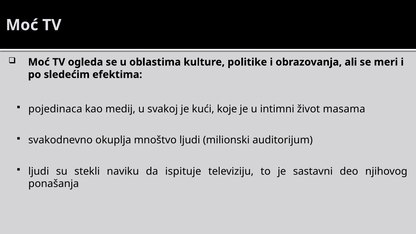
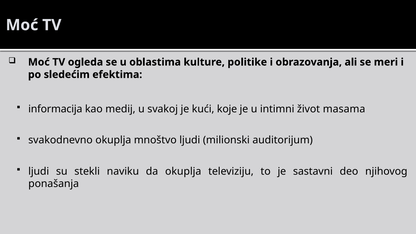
pojedinaca: pojedinaca -> informacija (55, 109)
da ispituje: ispituje -> okuplja (183, 171)
